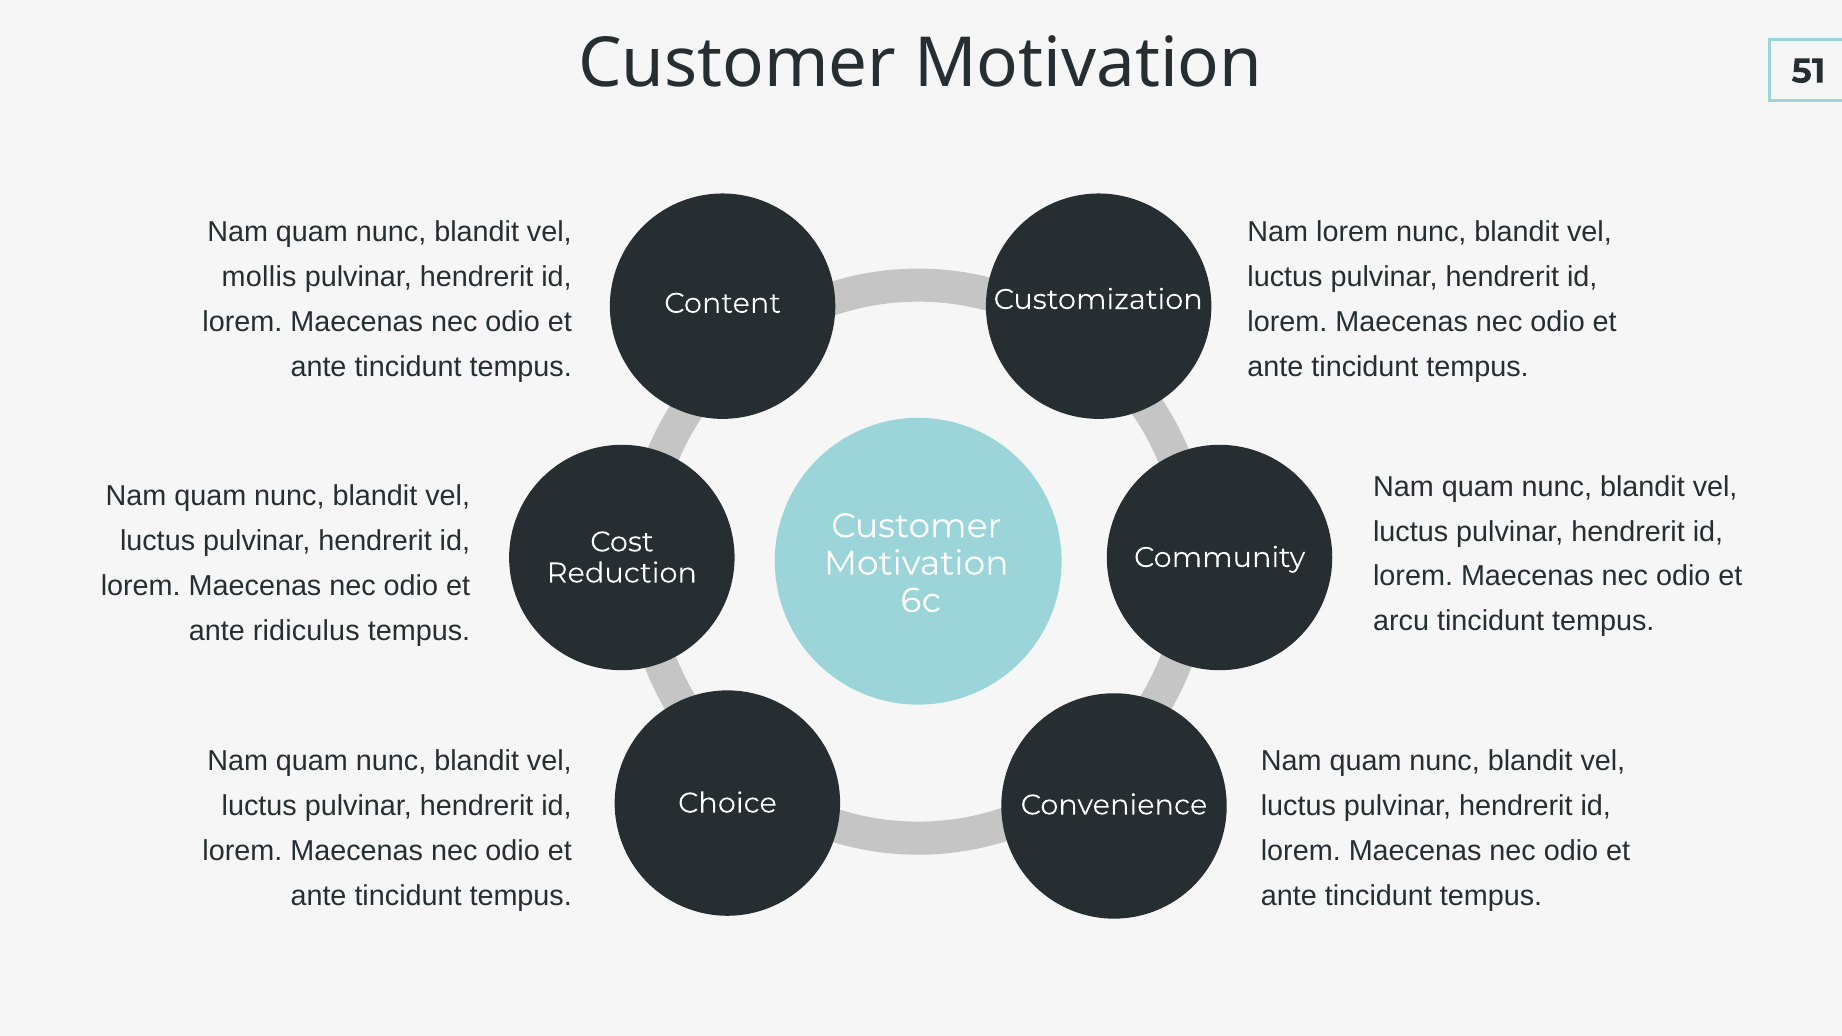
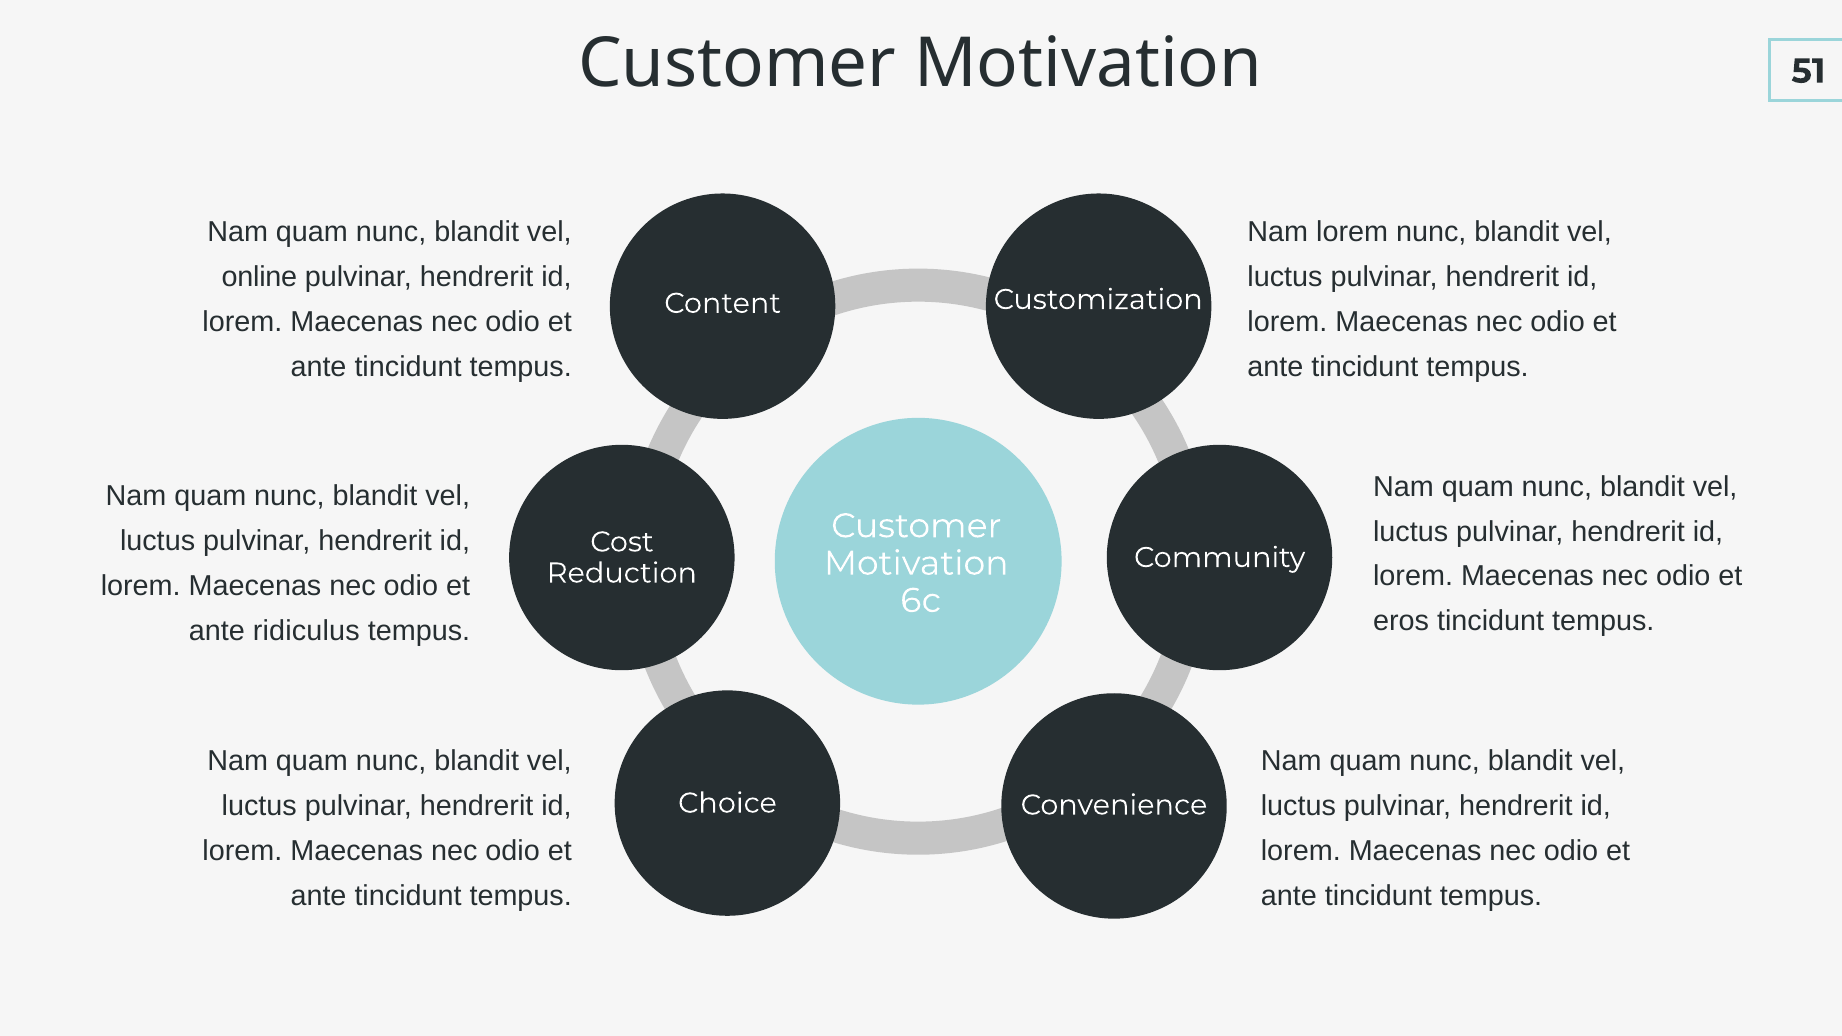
mollis: mollis -> online (259, 277)
arcu: arcu -> eros (1401, 621)
